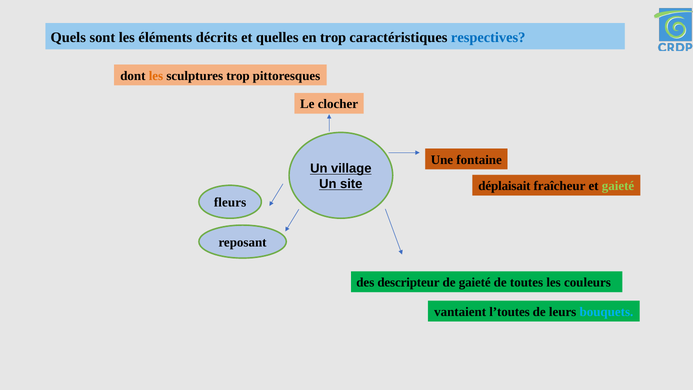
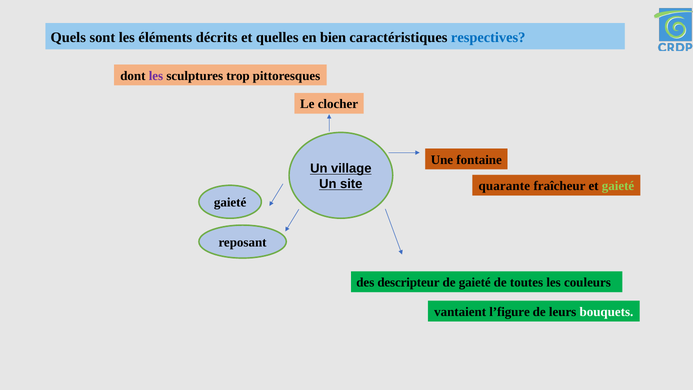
en trop: trop -> bien (333, 37)
les colour: orange -> purple (156, 76)
déplaisait: déplaisait -> quarante (504, 186)
fleurs: fleurs -> gaieté (230, 203)
l’toutes: l’toutes -> l’figure (510, 312)
bouquets colour: light blue -> white (606, 312)
